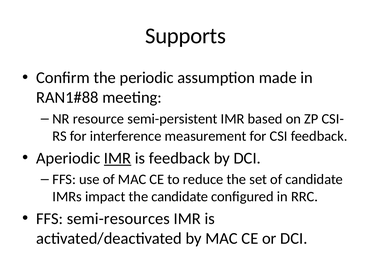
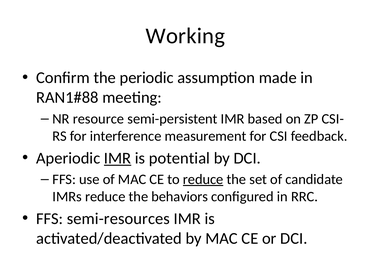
Supports: Supports -> Working (185, 36)
is feedback: feedback -> potential (179, 158)
reduce underline: none -> present (203, 179)
IMRs impact: impact -> reduce (105, 197)
the candidate: candidate -> behaviors (180, 197)
